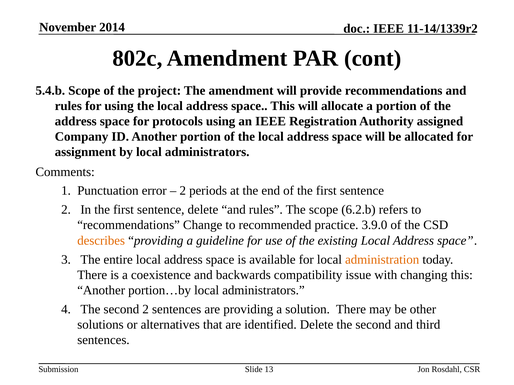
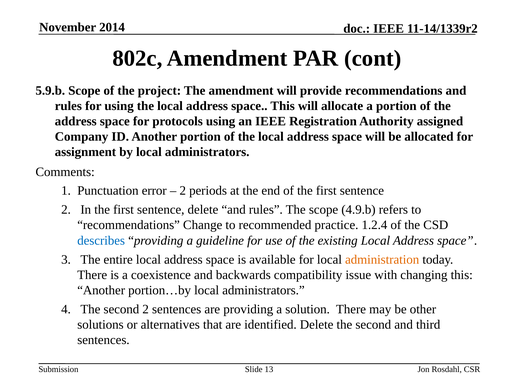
5.4.b: 5.4.b -> 5.9.b (50, 91)
6.2.b: 6.2.b -> 4.9.b (358, 210)
3.9.0: 3.9.0 -> 1.2.4 (374, 225)
describes colour: orange -> blue (101, 241)
